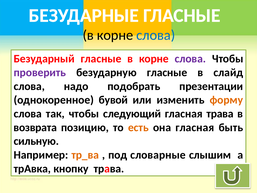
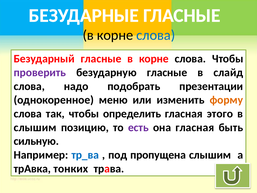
слова colour: purple -> black (190, 59)
бувой: бувой -> меню (113, 100)
следующий: следующий -> определить (132, 114)
гласная трава: трава -> этого (220, 114)
возврата: возврата -> слышим (35, 127)
есть colour: orange -> purple (138, 127)
тр_ва colour: orange -> blue (85, 155)
словарные: словарные -> пропущена (158, 155)
кнопку: кнопку -> тонких (71, 168)
